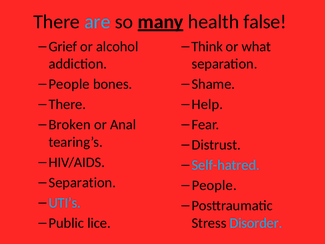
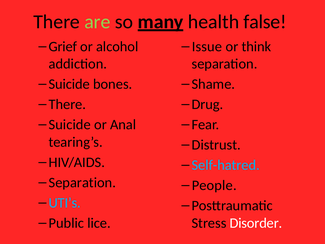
are colour: light blue -> light green (97, 22)
Think: Think -> Issue (207, 47)
what: what -> think (256, 47)
People: People -> Suicide (69, 84)
Help: Help -> Drug (207, 104)
Broken: Broken -> Suicide (70, 125)
Disorder colour: light blue -> white (256, 223)
